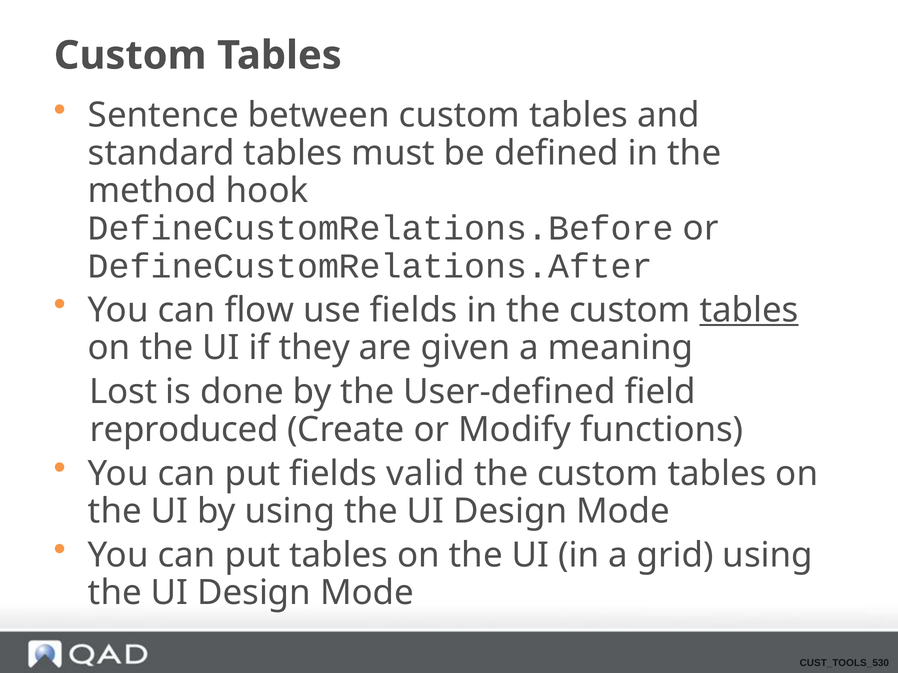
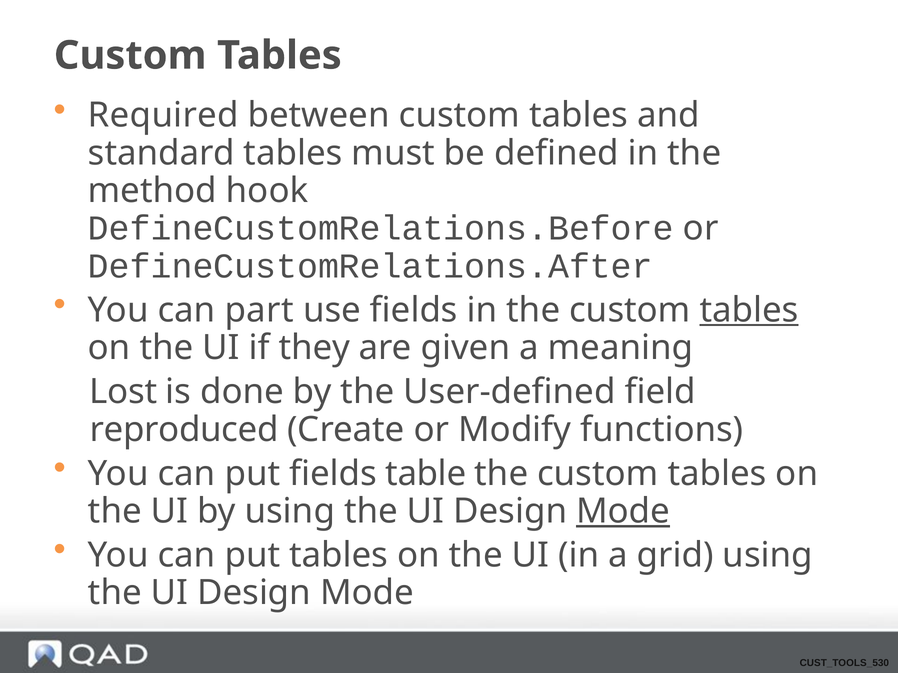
Sentence: Sentence -> Required (163, 115)
flow: flow -> part (259, 310)
valid: valid -> table (426, 474)
Mode underline: none -> present (623, 512)
